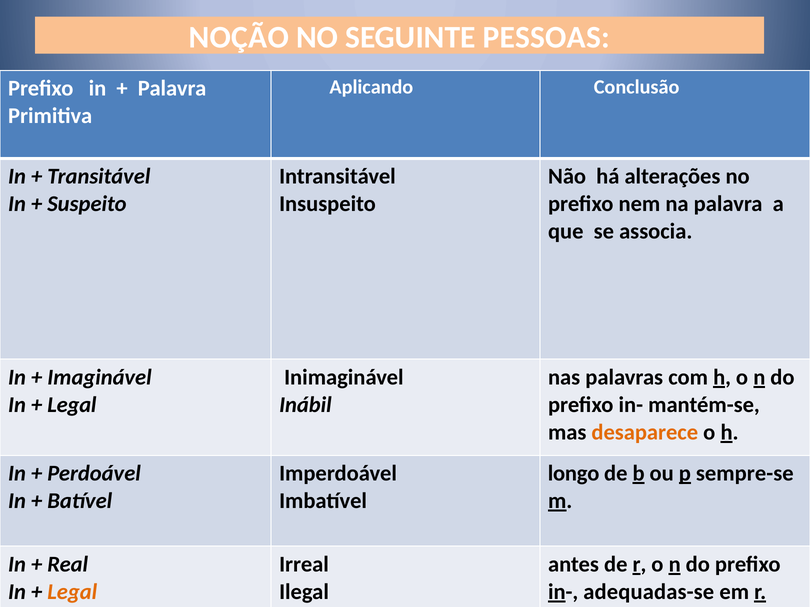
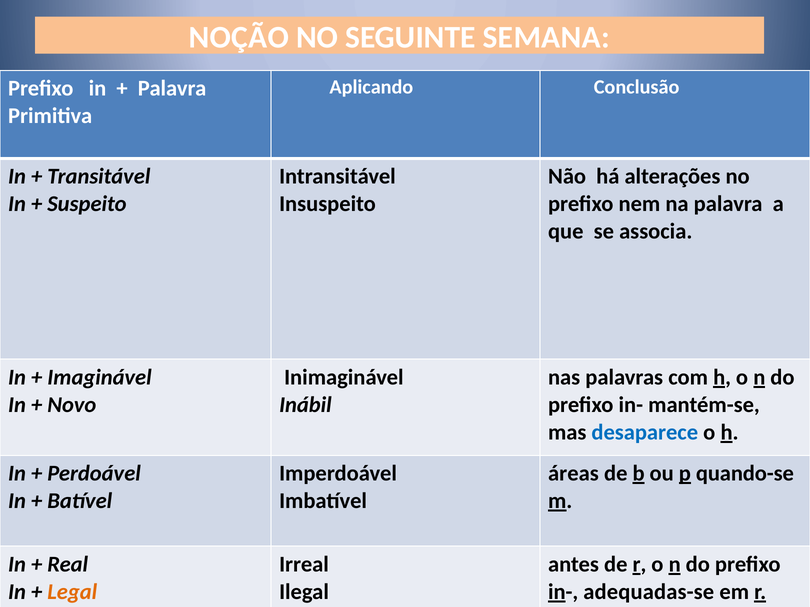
PESSOAS: PESSOAS -> SEMANA (546, 37)
Legal: Legal -> Novo (72, 405)
desaparece colour: orange -> blue (645, 433)
longo: longo -> áreas (573, 474)
sempre-se: sempre-se -> quando-se (745, 474)
